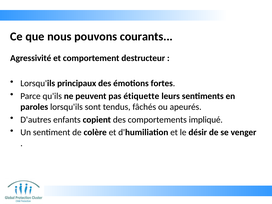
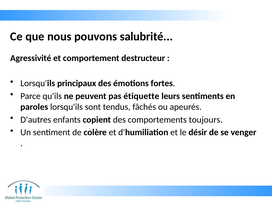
courants: courants -> salubrité (146, 36)
impliqué: impliqué -> toujours (206, 120)
